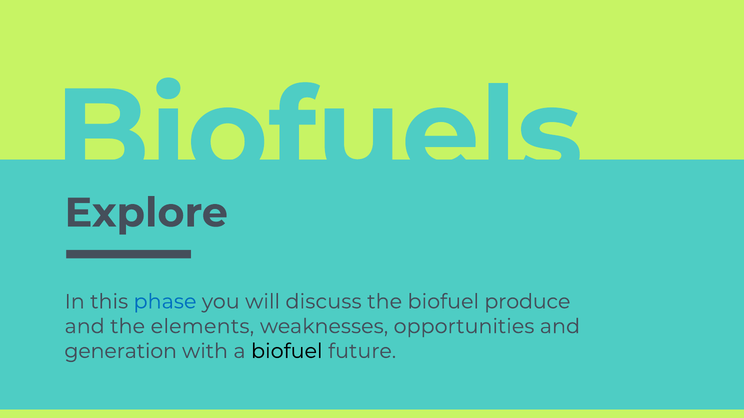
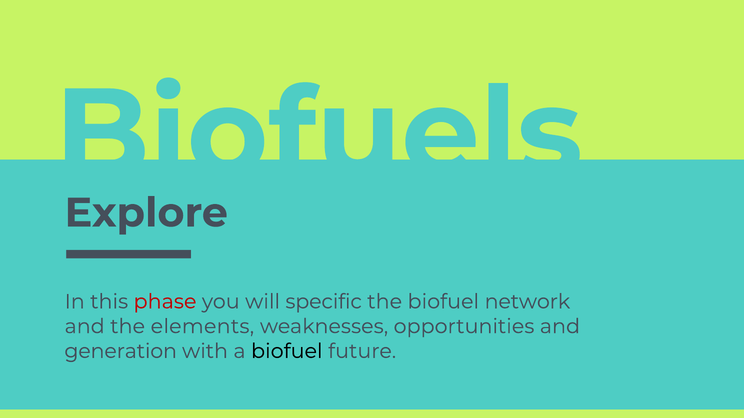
phase colour: blue -> red (165, 302)
discuss: discuss -> specific (324, 302)
produce: produce -> network (527, 302)
